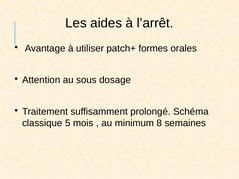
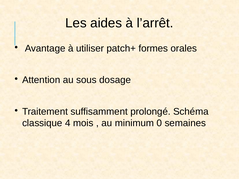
5: 5 -> 4 (68, 123)
8: 8 -> 0 (159, 123)
